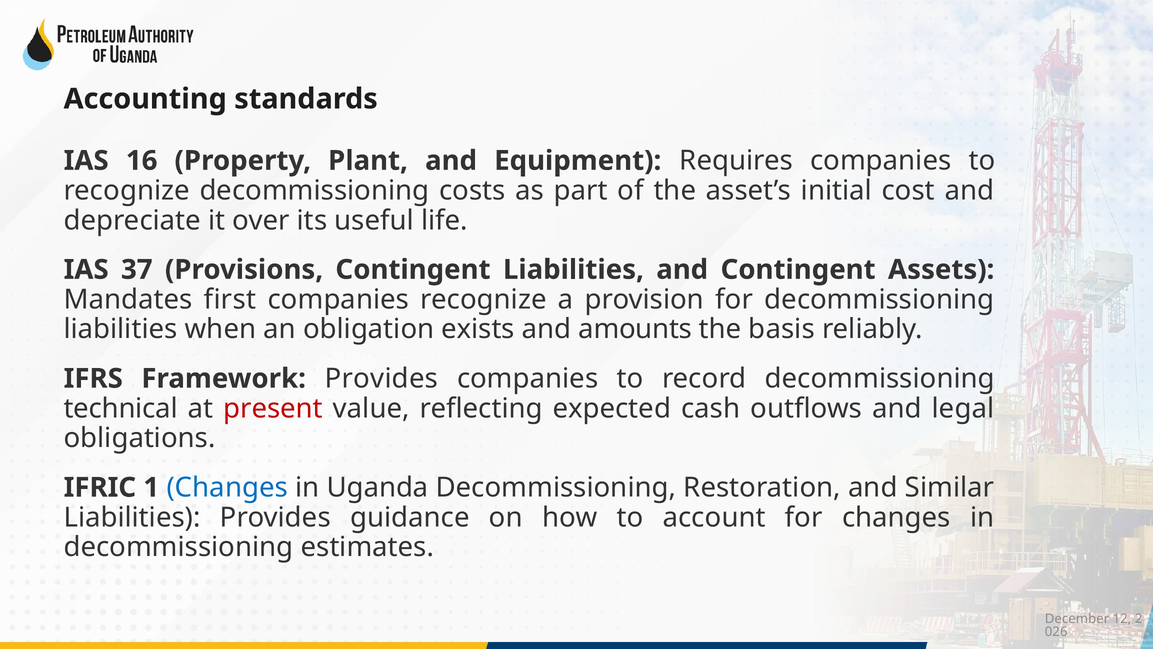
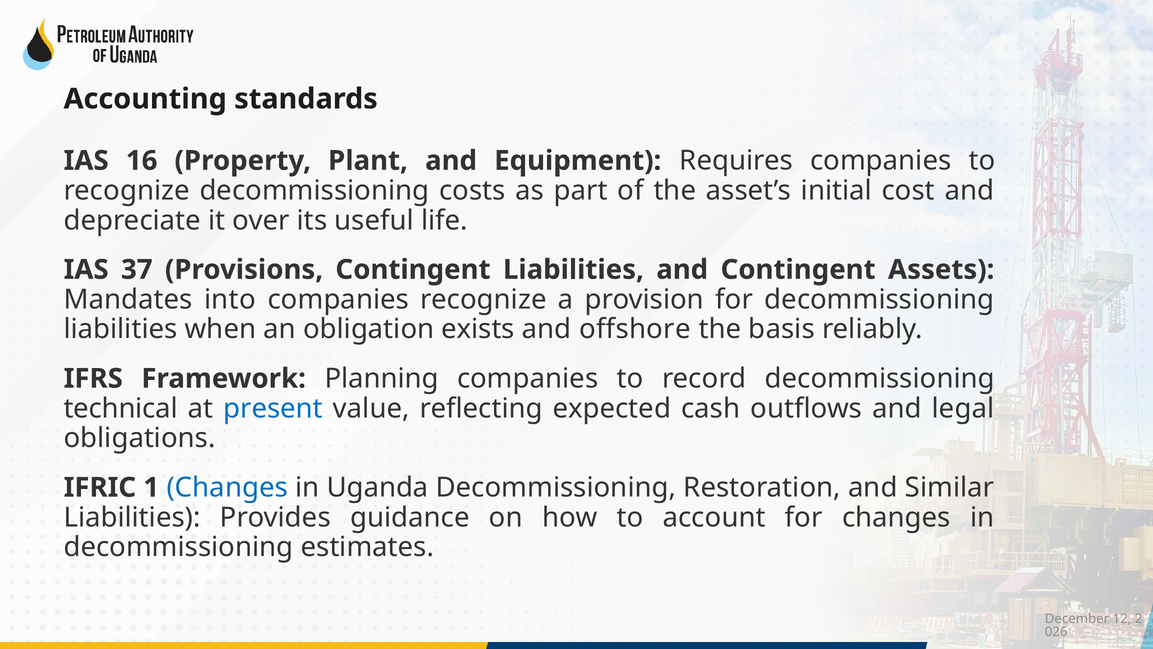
first: first -> into (230, 299)
amounts: amounts -> offshore (635, 329)
Framework Provides: Provides -> Planning (382, 378)
present colour: red -> blue (273, 408)
